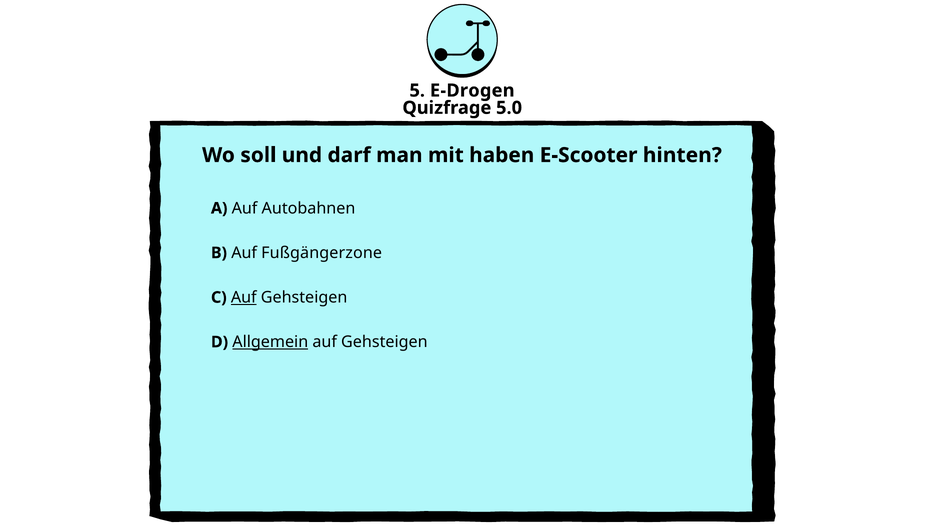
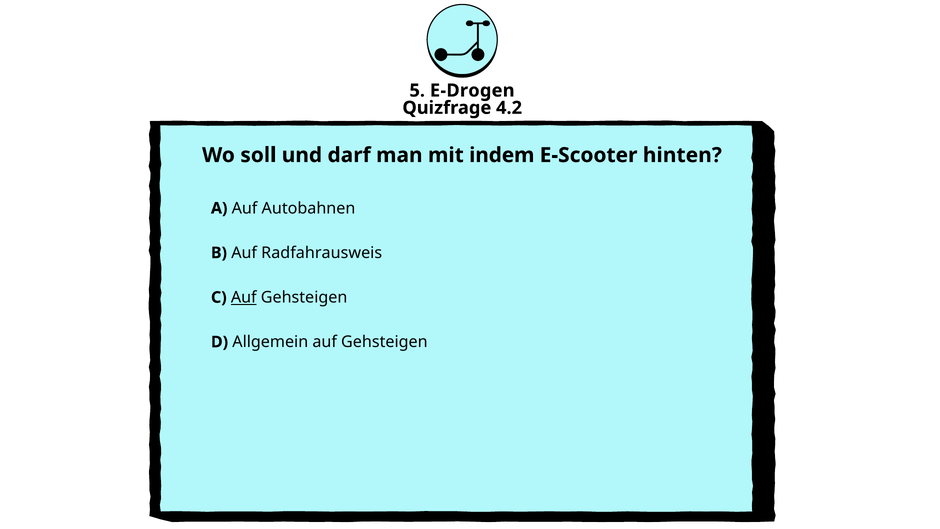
5.0: 5.0 -> 4.2 (509, 108)
haben: haben -> indem (502, 155)
Fußgängerzone: Fußgängerzone -> Radfahrausweis (322, 253)
Allgemein underline: present -> none (270, 342)
